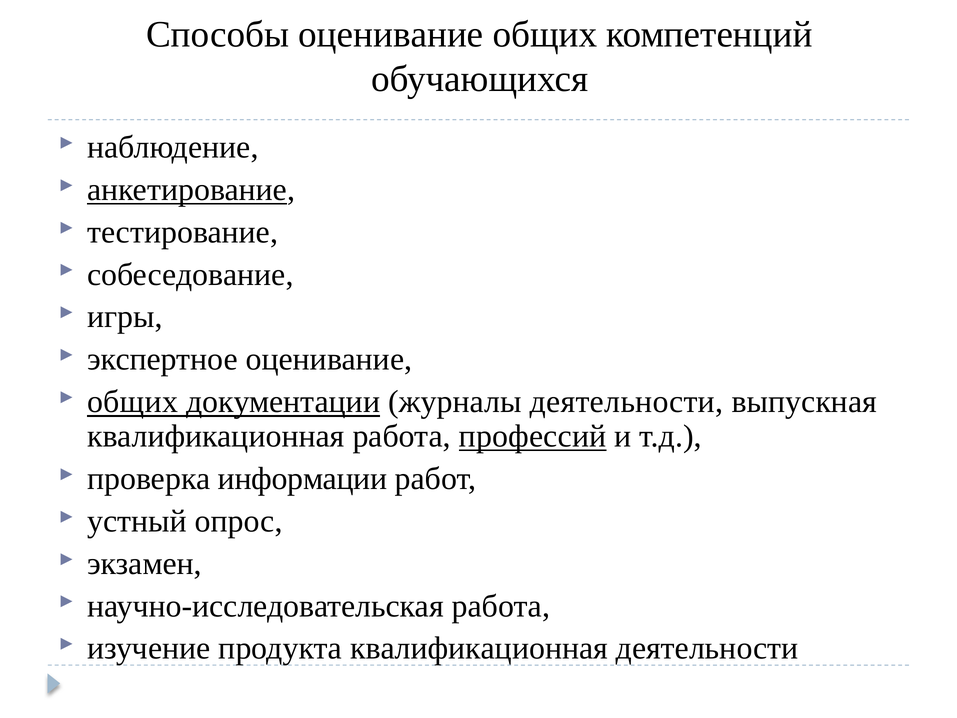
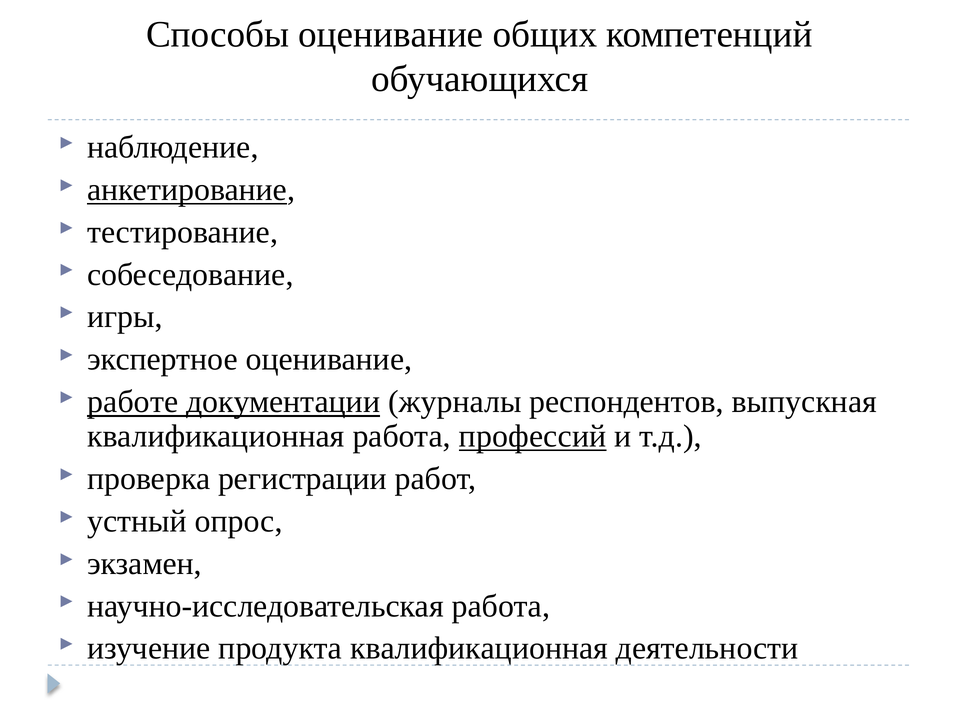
общих: общих -> работе (133, 402)
журналы деятельности: деятельности -> респондентов (627, 402)
информации: информации -> регистрации (303, 479)
